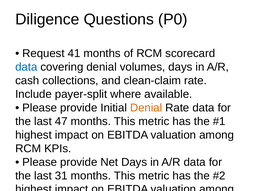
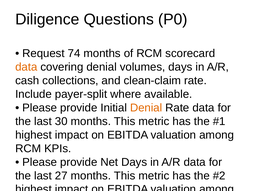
41: 41 -> 74 (74, 53)
data colour: blue -> orange (26, 67)
47: 47 -> 30 (61, 121)
31: 31 -> 27 (61, 176)
